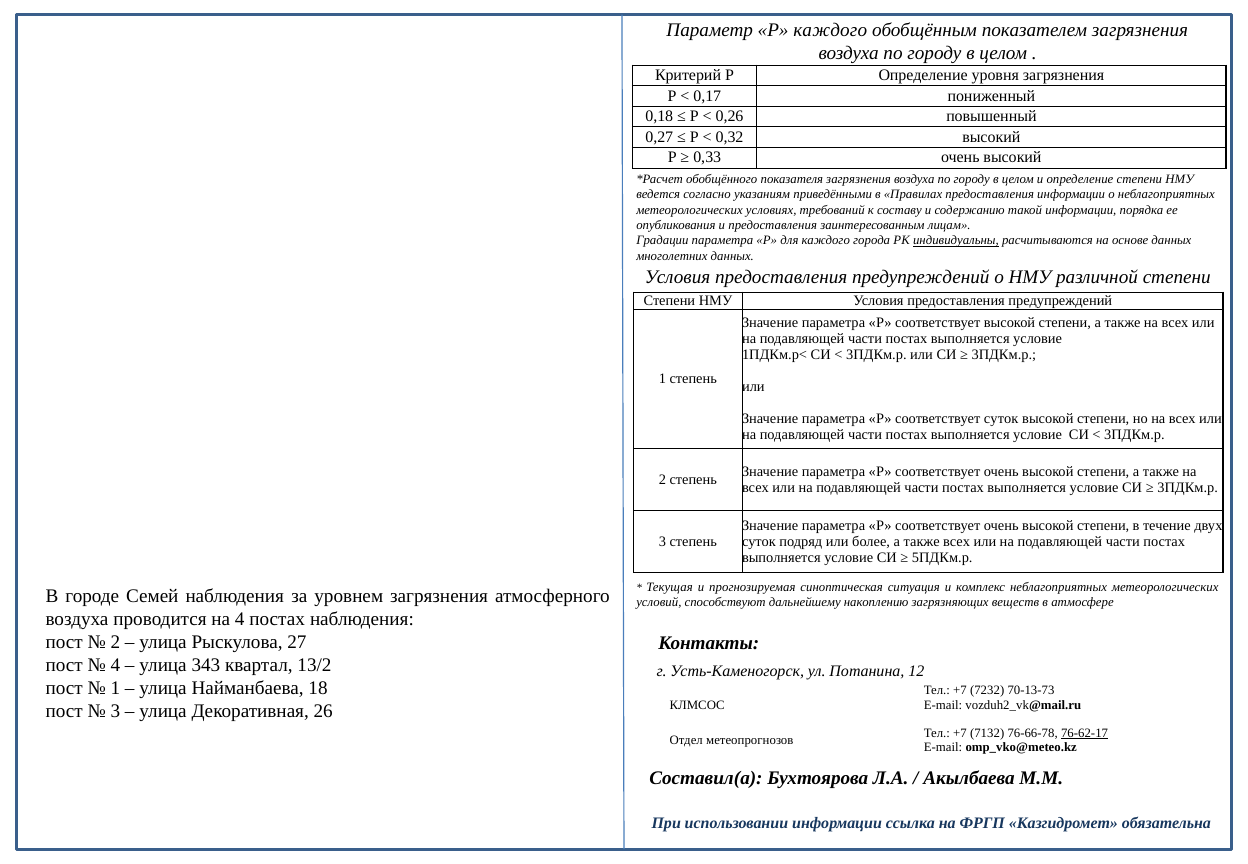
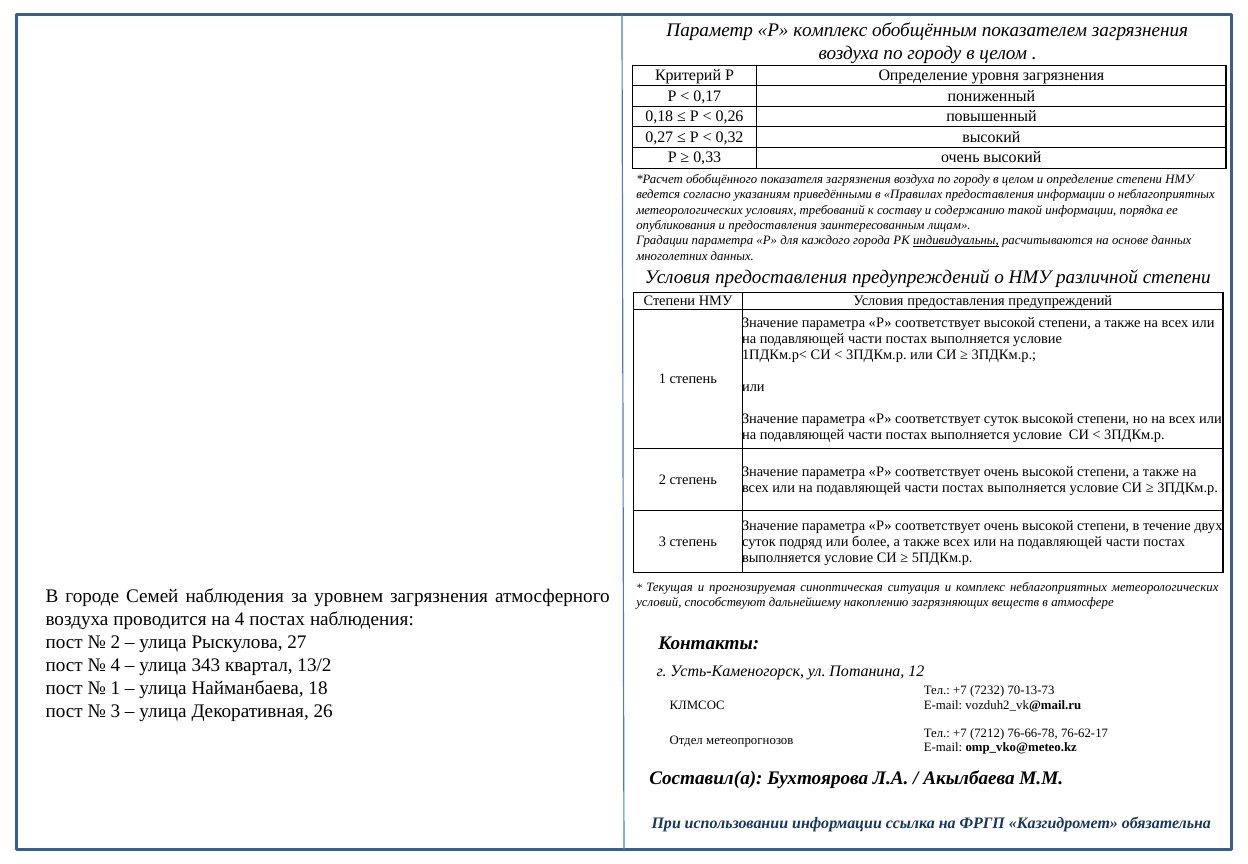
Р каждого: каждого -> комплекс (830, 30)
7132: 7132 -> 7212 (987, 733)
76-62-17 underline: present -> none (1085, 733)
